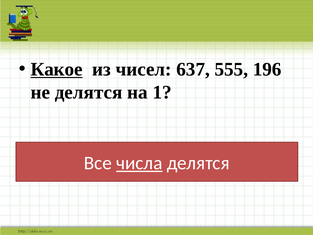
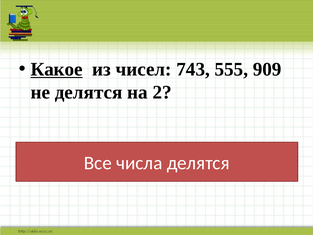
637: 637 -> 743 (193, 69)
196: 196 -> 909 (267, 69)
1: 1 -> 2 (162, 92)
числа underline: present -> none (139, 163)
